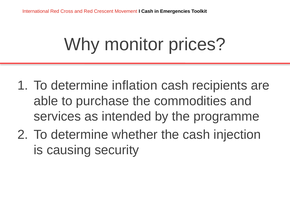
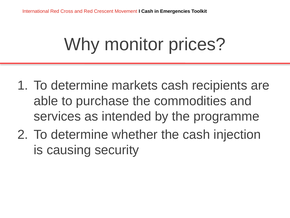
inflation: inflation -> markets (135, 85)
